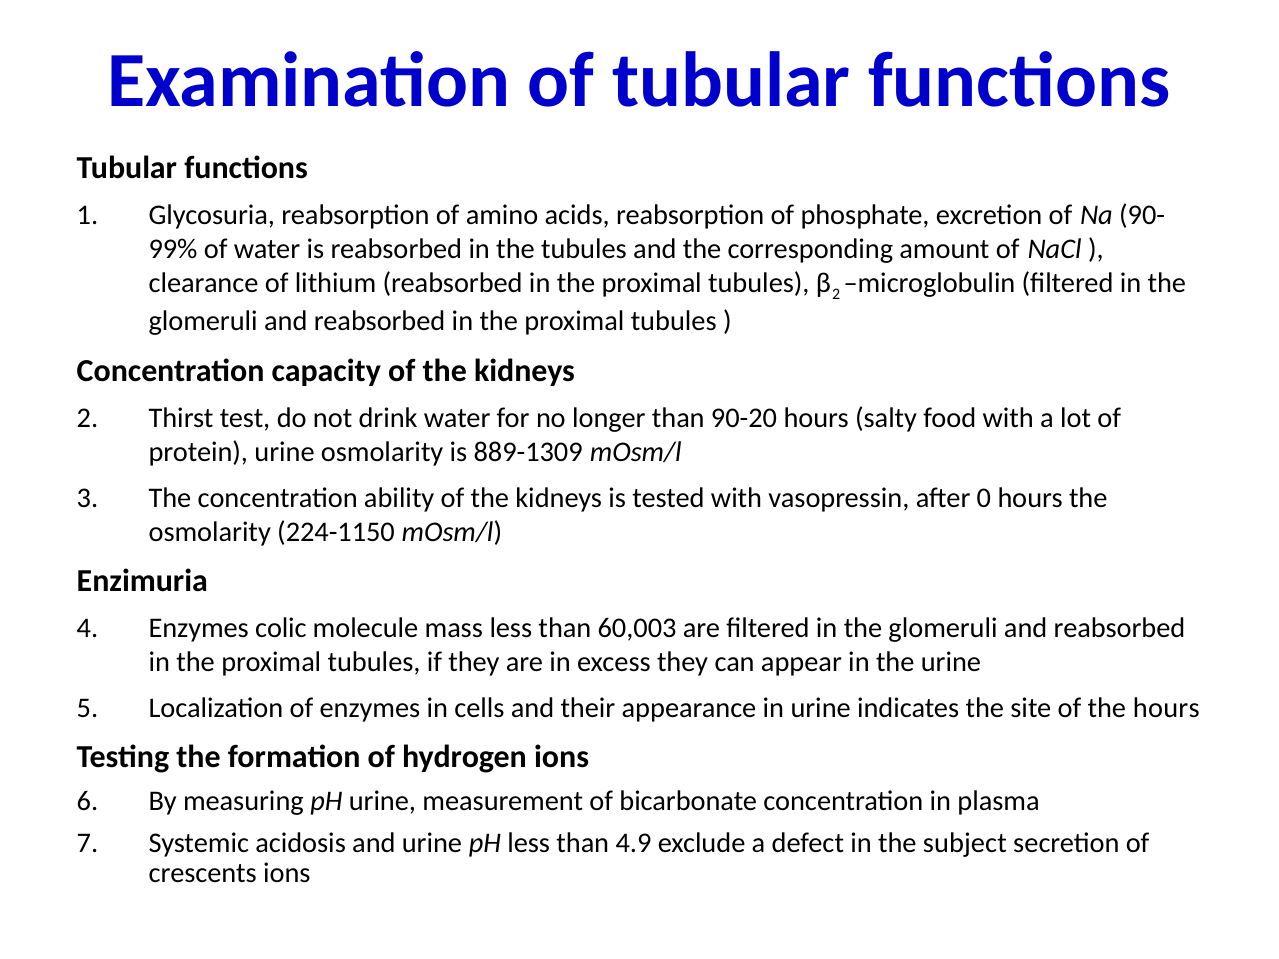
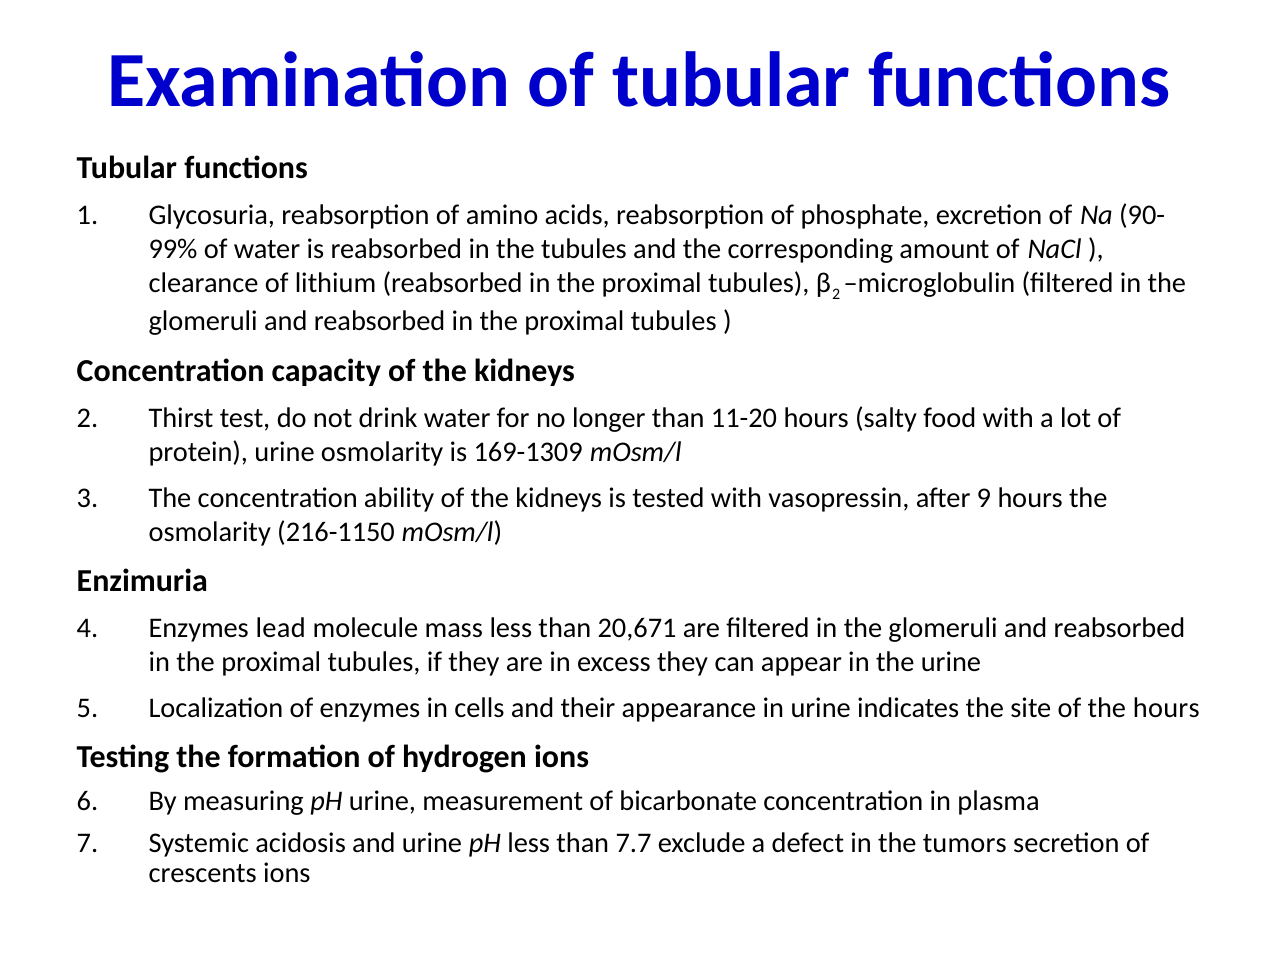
90-20: 90-20 -> 11-20 (744, 418)
889-1309: 889-1309 -> 169-1309 (528, 452)
0: 0 -> 9 (984, 498)
224-1150: 224-1150 -> 216-1150 (336, 532)
colic: colic -> lead (281, 629)
60,003: 60,003 -> 20,671 (637, 629)
4.9: 4.9 -> 7.7 (633, 843)
subject: subject -> tumors (965, 843)
